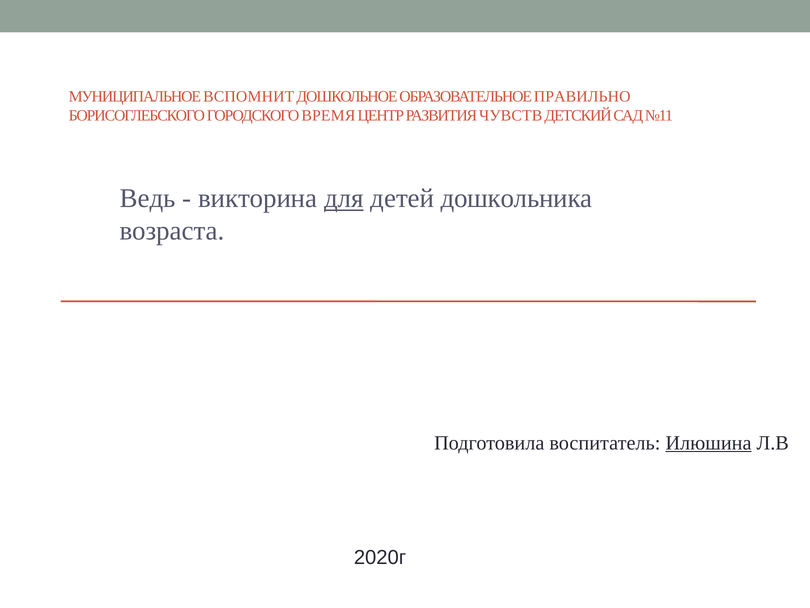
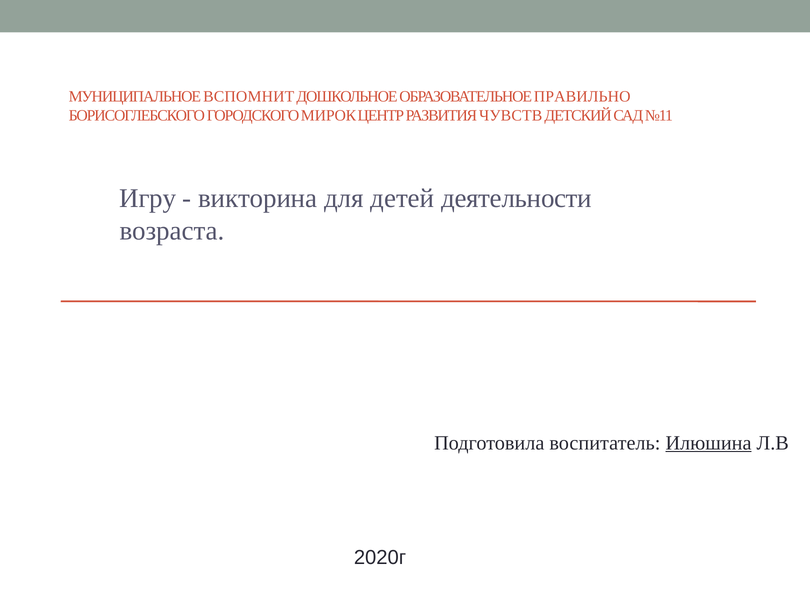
ВРЕМЯ: ВРЕМЯ -> МИРОК (329, 116)
Ведь: Ведь -> Игру (148, 198)
для underline: present -> none (344, 198)
дошкольника: дошкольника -> деятельности (517, 198)
